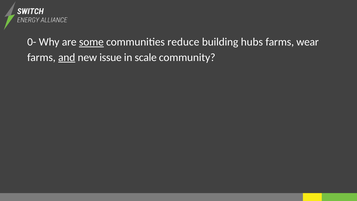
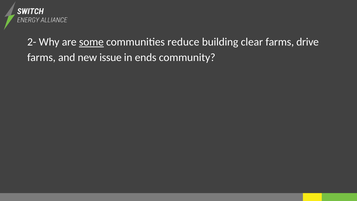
0-: 0- -> 2- (32, 42)
hubs: hubs -> clear (252, 42)
wear: wear -> drive (308, 42)
and underline: present -> none (67, 57)
scale: scale -> ends (146, 57)
